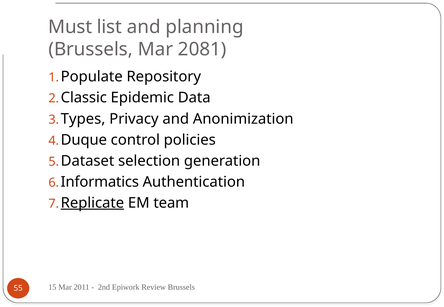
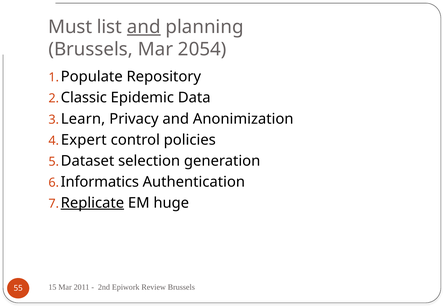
and underline: none -> present (144, 27)
2081: 2081 -> 2054 (202, 49)
Types: Types -> Learn (83, 119)
Duque: Duque -> Expert (84, 140)
team: team -> huge (171, 203)
